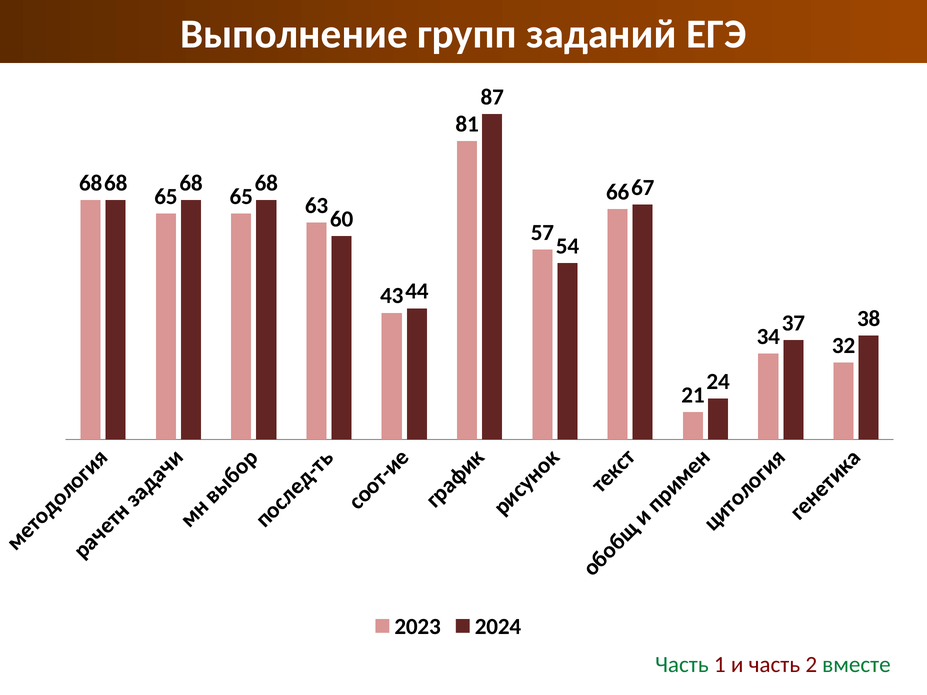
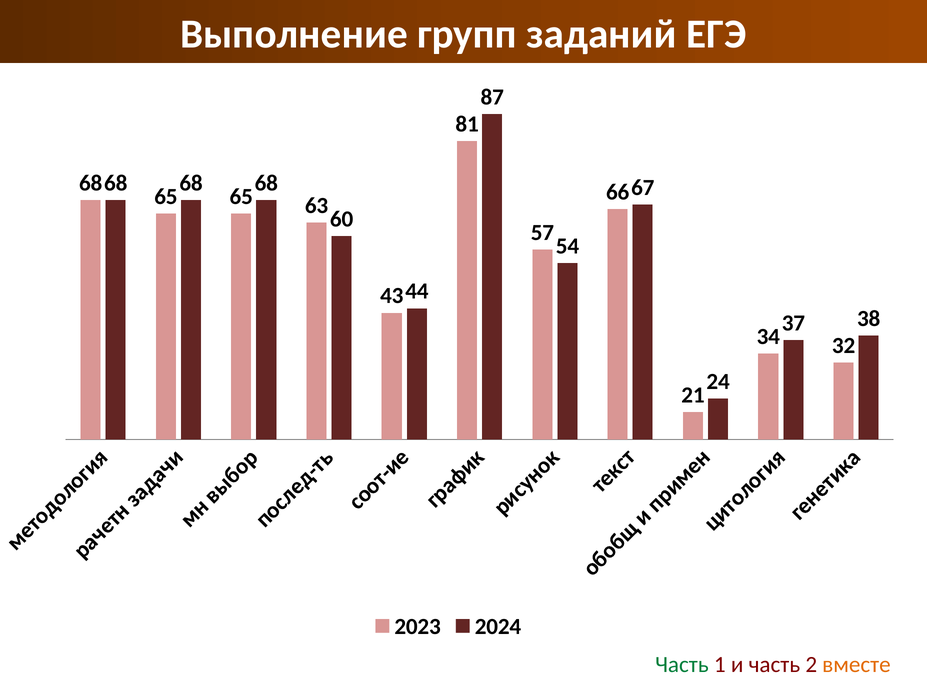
вместе colour: green -> orange (856, 665)
